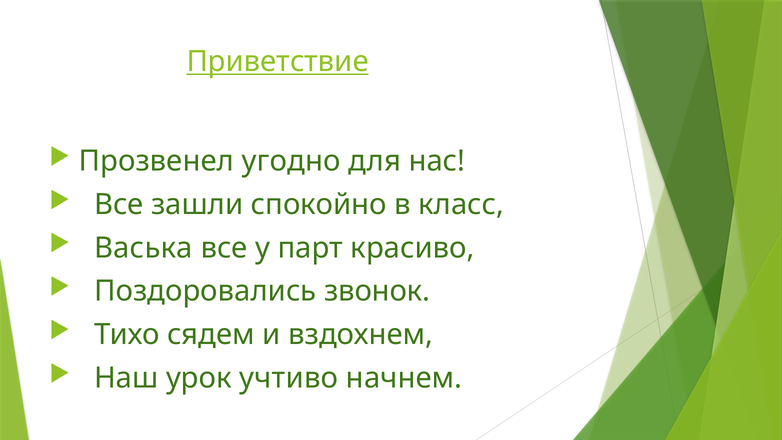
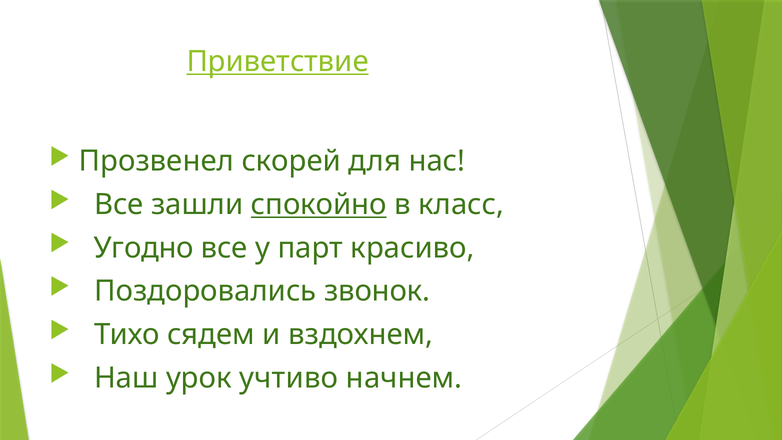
угодно: угодно -> скорей (291, 161)
спокойно underline: none -> present (319, 205)
Васька: Васька -> Угодно (144, 248)
